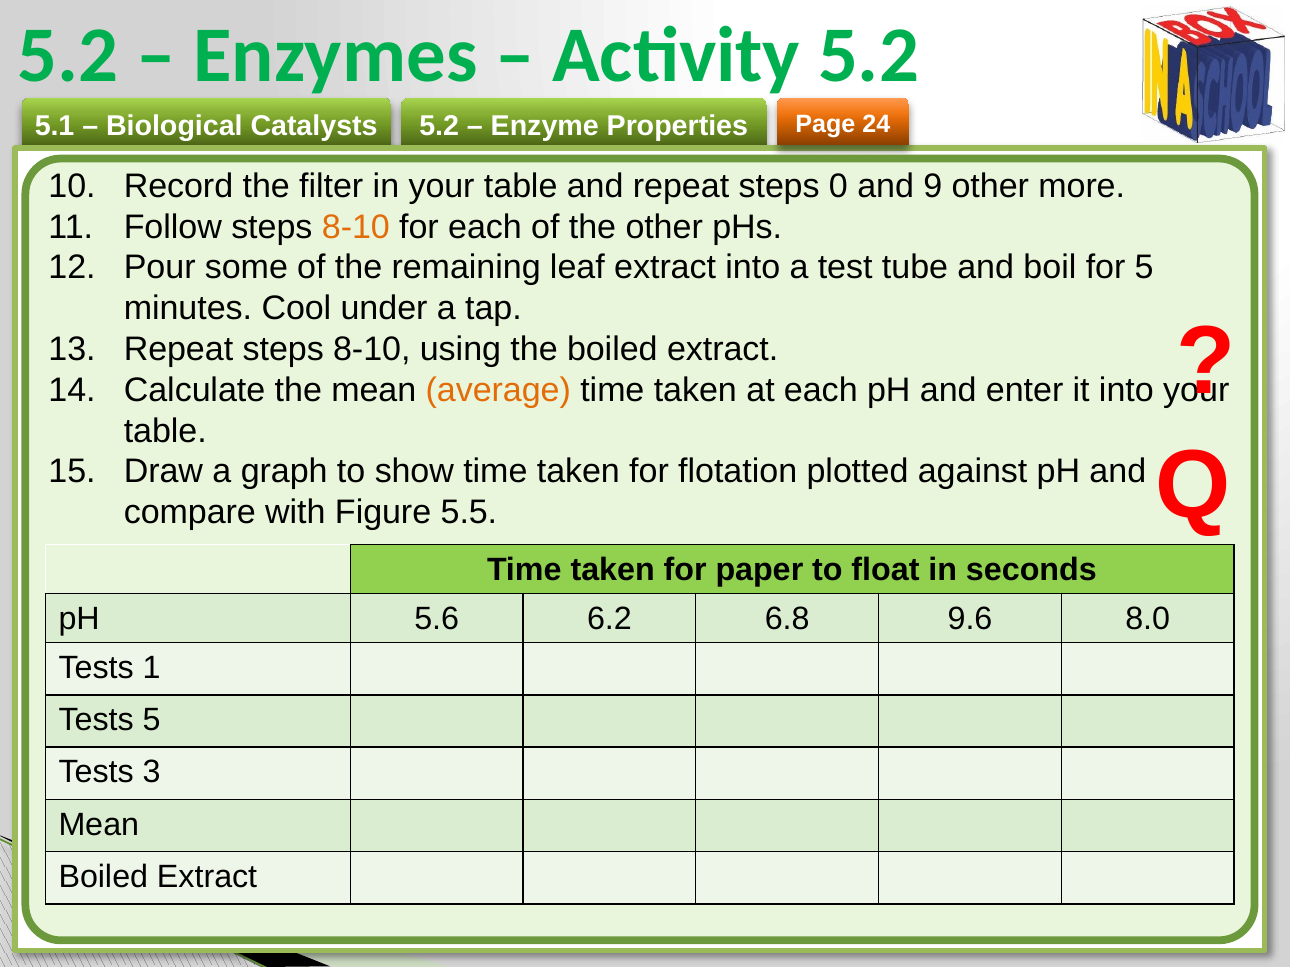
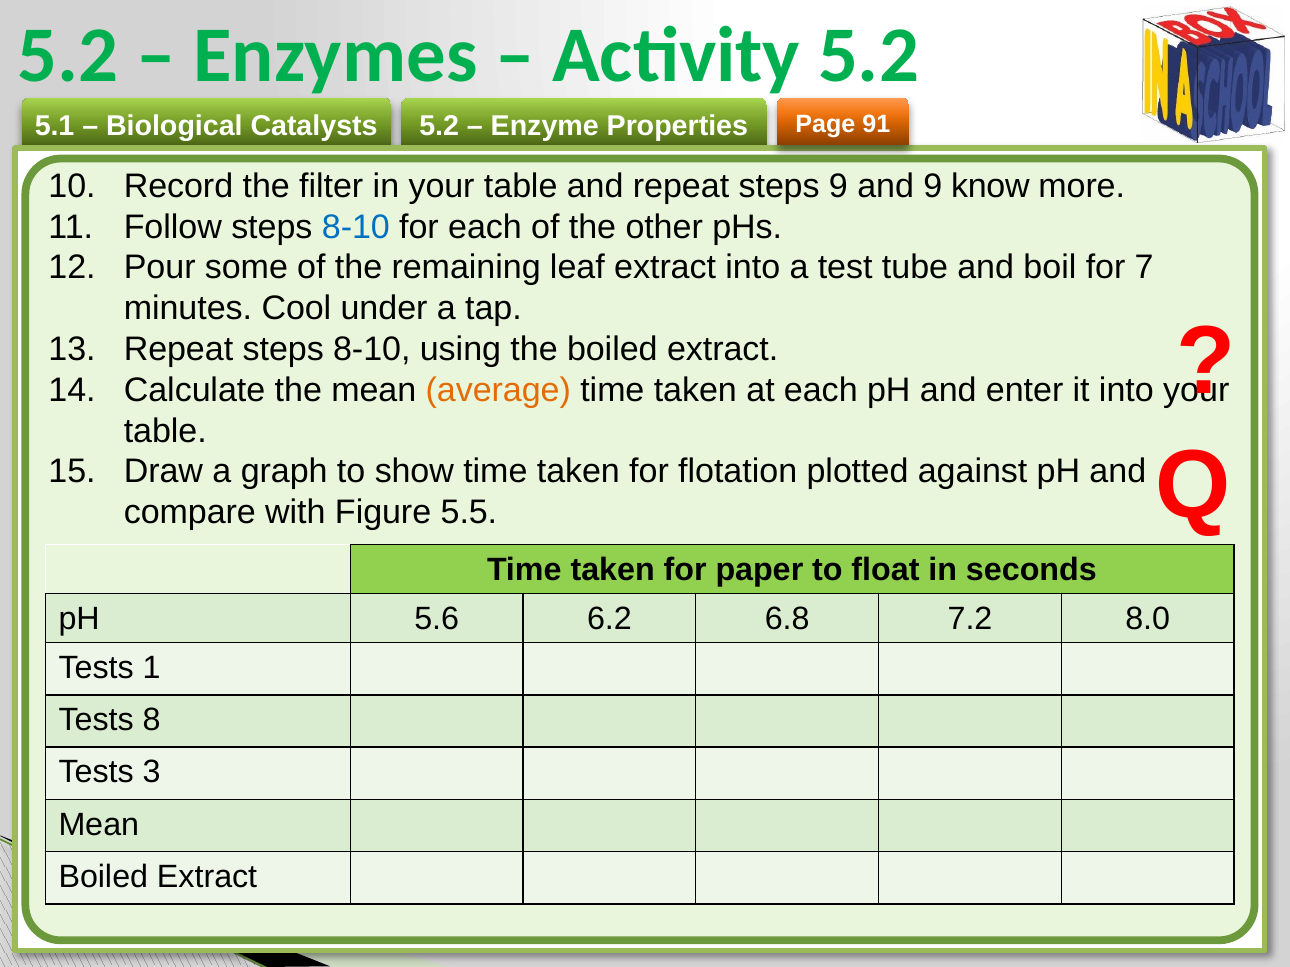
24: 24 -> 91 (876, 124)
steps 0: 0 -> 9 (838, 186)
9 other: other -> know (990, 186)
8-10 colour: orange -> blue (356, 227)
for 5: 5 -> 7 (1144, 268)
9.6: 9.6 -> 7.2 (970, 619)
Tests 5: 5 -> 8 (152, 720)
